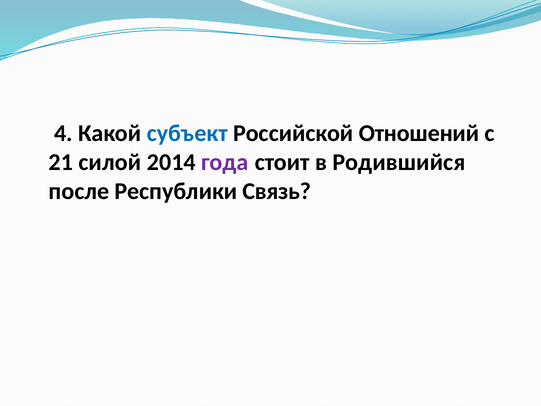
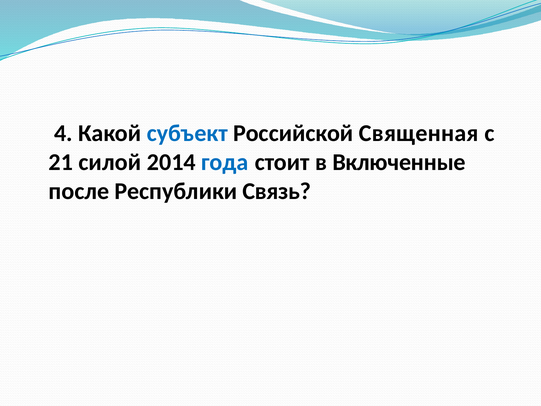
Отношений: Отношений -> Священная (419, 133)
года colour: purple -> blue (225, 162)
Родившийся: Родившийся -> Включенные (399, 162)
